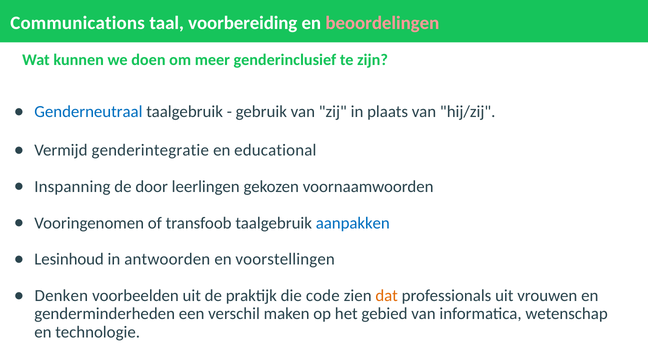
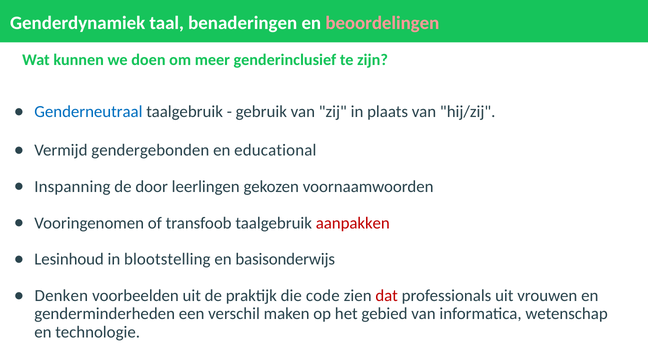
Communications: Communications -> Genderdynamiek (78, 23)
voorbereiding: voorbereiding -> benaderingen (243, 23)
genderintegratie: genderintegratie -> gendergebonden (150, 150)
aanpakken colour: blue -> red (353, 223)
antwoorden: antwoorden -> blootstelling (167, 260)
voorstellingen: voorstellingen -> basisonderwijs (285, 260)
dat colour: orange -> red (387, 296)
